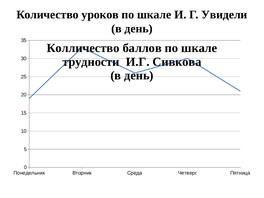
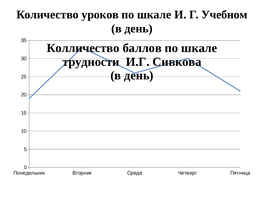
Увидели: Увидели -> Учебном (224, 15)
